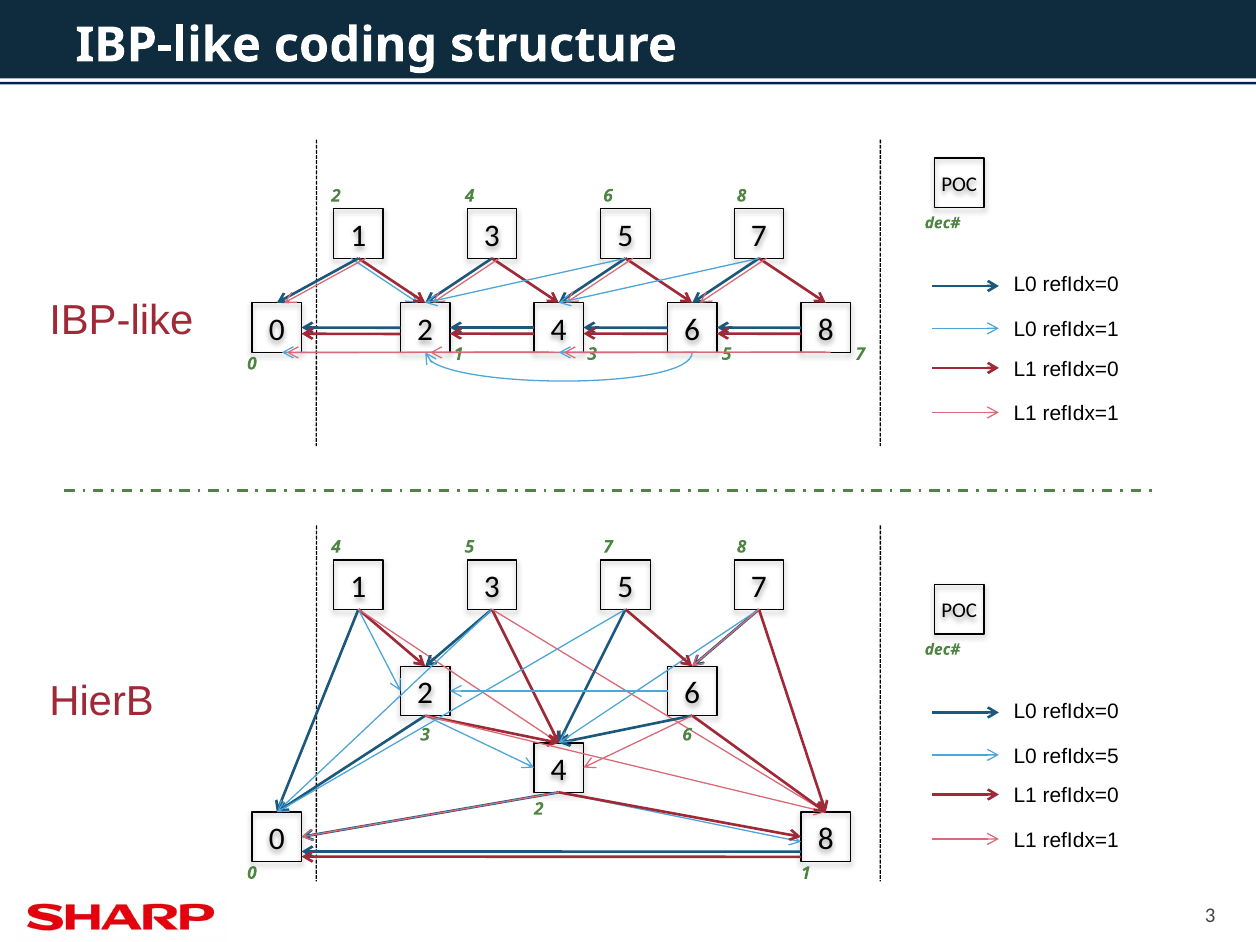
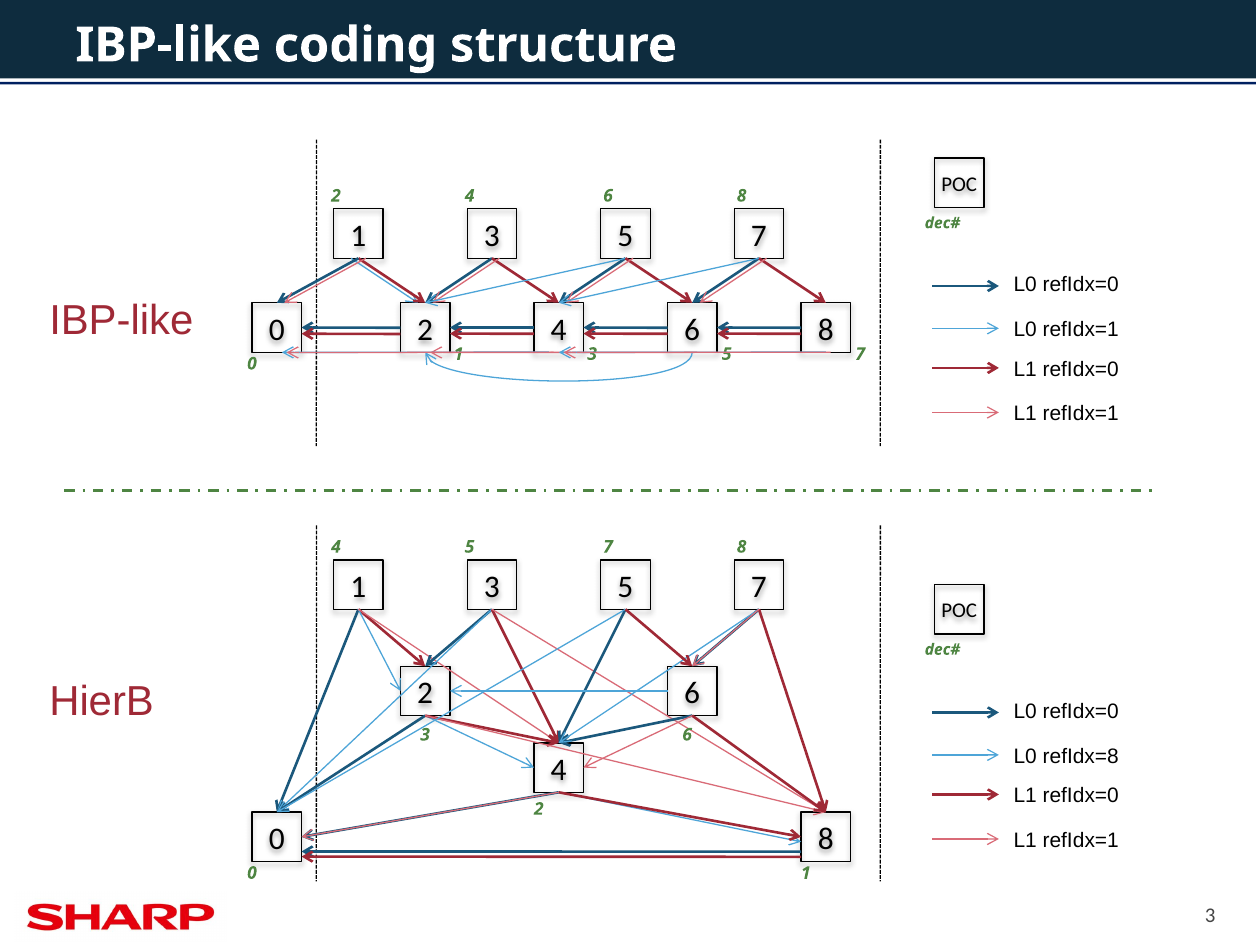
refIdx=5: refIdx=5 -> refIdx=8 (1081, 756)
